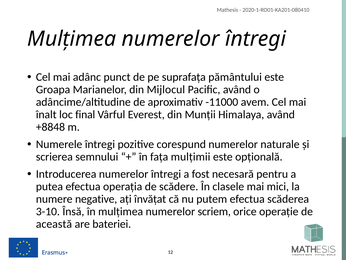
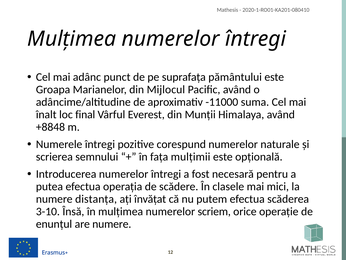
avem: avem -> suma (255, 102)
negative: negative -> distanța (96, 199)
această: această -> enunțul (54, 224)
are bateriei: bateriei -> numere (112, 224)
